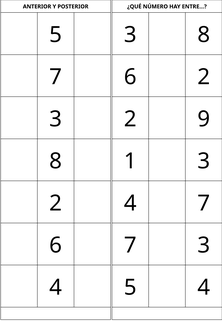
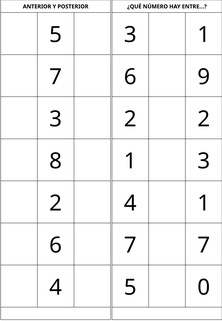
8: 8 -> 1 (204, 35)
6 2: 2 -> 9 (204, 77)
2 9: 9 -> 2 (204, 119)
4 7: 7 -> 1 (204, 203)
3: 3 -> 7 (204, 245)
5 4: 4 -> 0 (204, 287)
